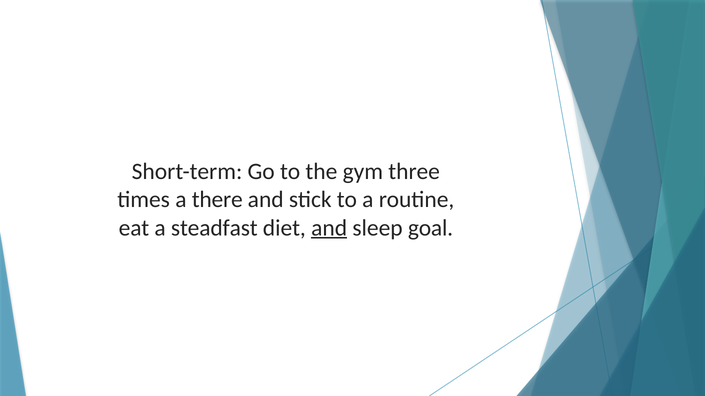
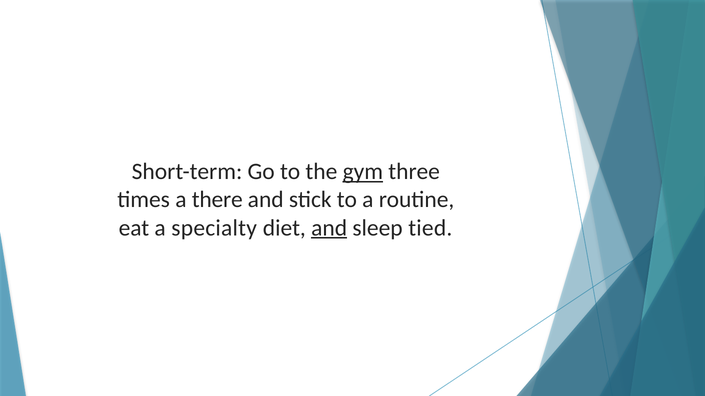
gym underline: none -> present (363, 172)
steadfast: steadfast -> specialty (214, 228)
goal: goal -> tied (430, 228)
